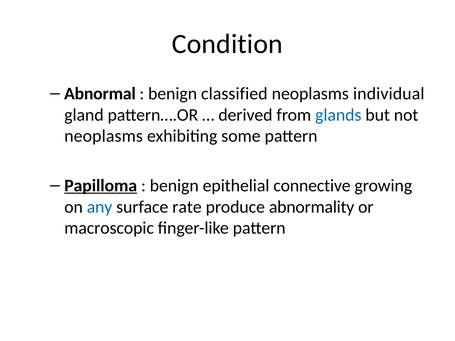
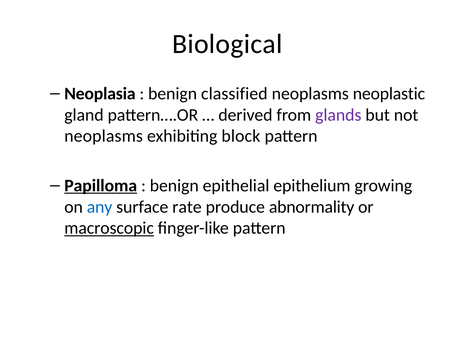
Condition: Condition -> Biological (227, 44)
Abnormal: Abnormal -> Neoplasia (100, 94)
individual: individual -> neoplastic (389, 94)
glands colour: blue -> purple (338, 115)
some: some -> block (241, 136)
connective: connective -> epithelium (312, 186)
macroscopic underline: none -> present (109, 228)
